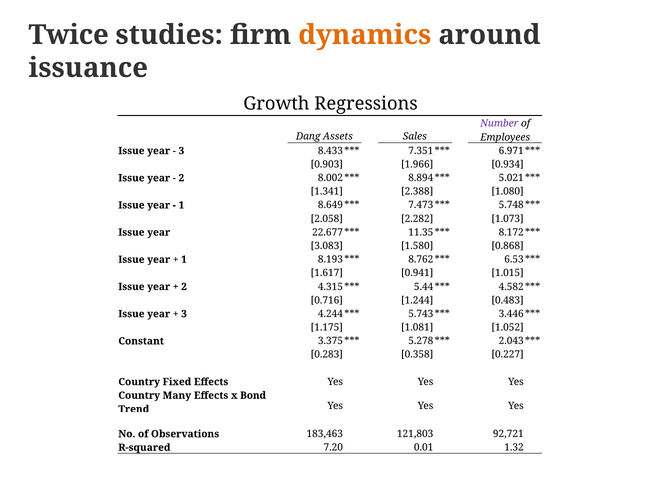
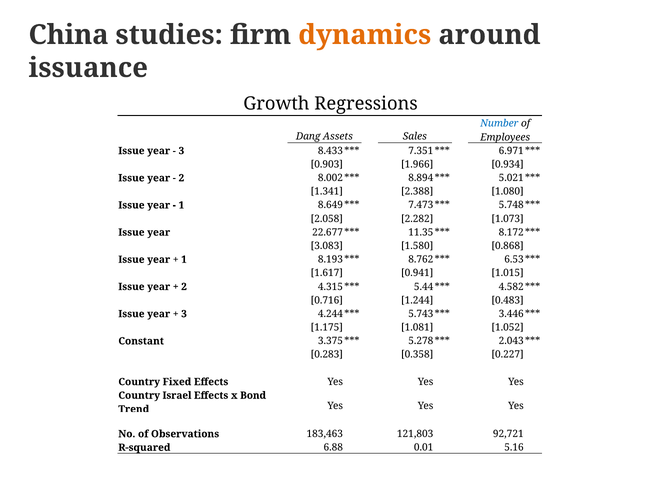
Twice: Twice -> China (69, 35)
Number colour: purple -> blue (499, 124)
Many: Many -> Israel (177, 395)
7.20: 7.20 -> 6.88 (333, 448)
1.32: 1.32 -> 5.16 (514, 448)
